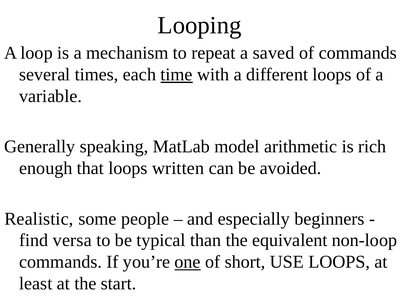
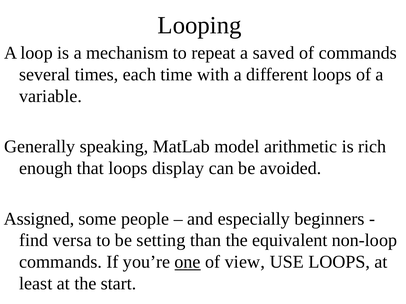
time underline: present -> none (177, 75)
written: written -> display (178, 169)
Realistic: Realistic -> Assigned (39, 219)
typical: typical -> setting (161, 241)
short: short -> view (245, 262)
